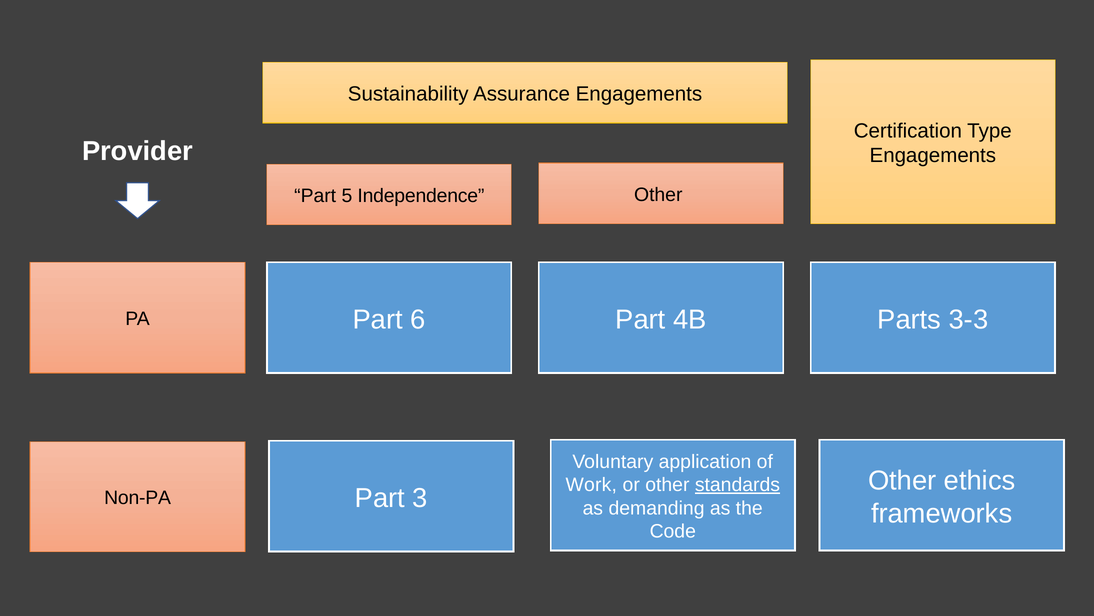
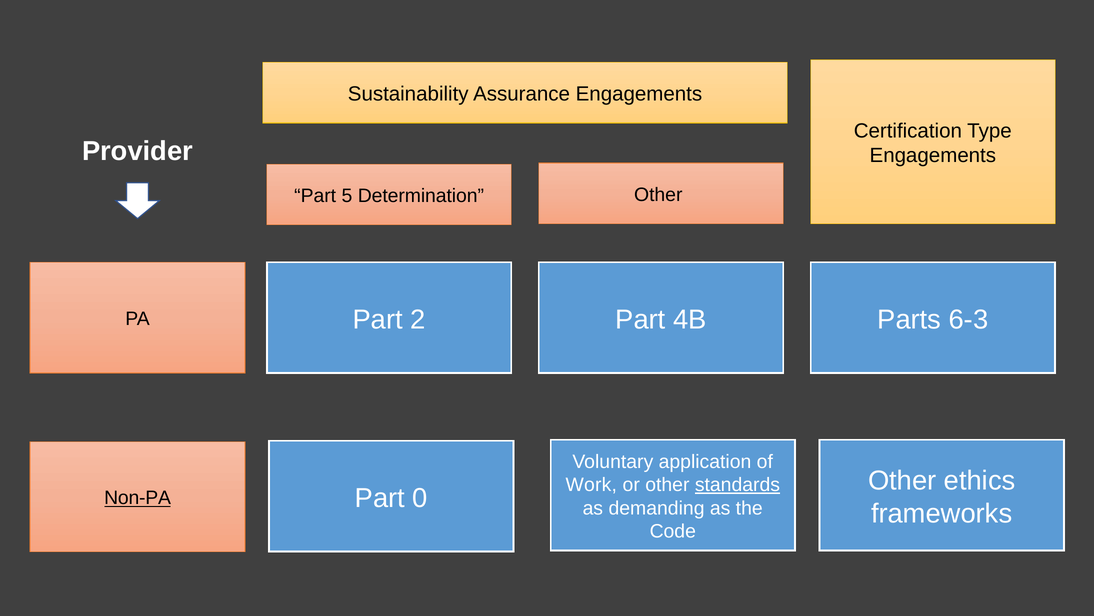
Independence: Independence -> Determination (421, 196)
6: 6 -> 2 (418, 319)
3-3: 3-3 -> 6-3 (968, 319)
3: 3 -> 0 (420, 498)
Non-PA underline: none -> present (138, 498)
